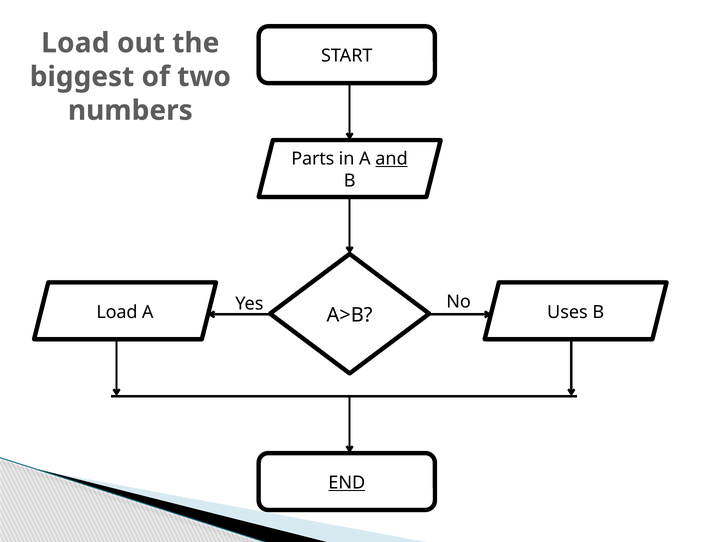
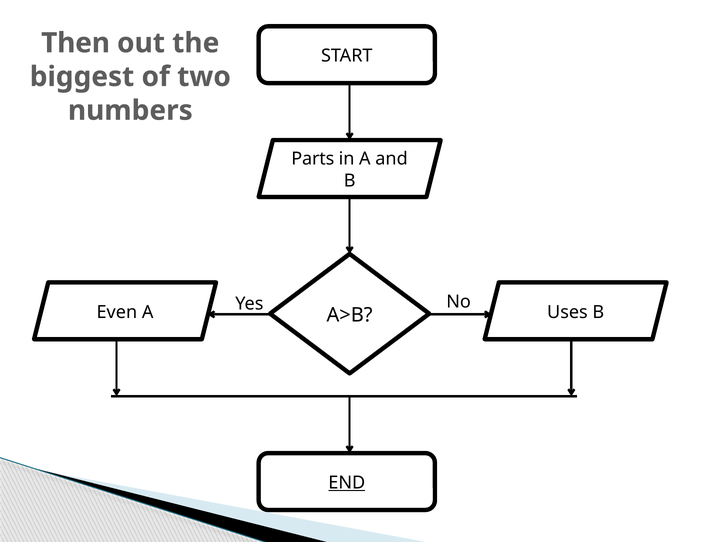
Load: Load -> Then (76, 43)
and underline: present -> none (392, 159)
Load: Load -> Even (117, 312)
